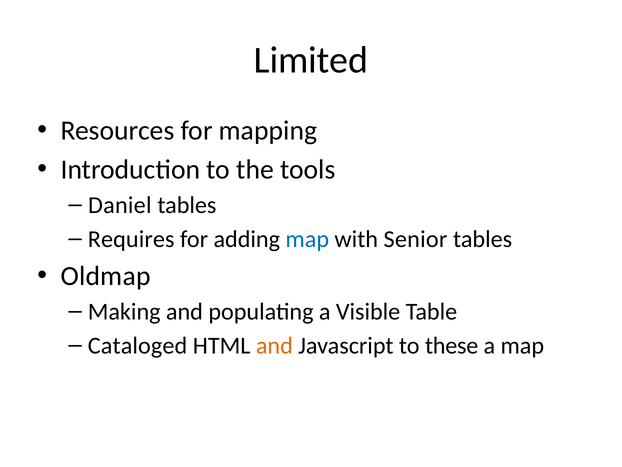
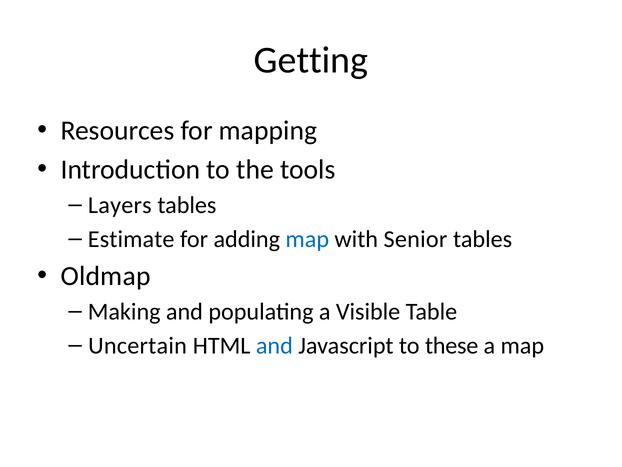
Limited: Limited -> Getting (311, 60)
Daniel: Daniel -> Layers (120, 205)
Requires: Requires -> Estimate (131, 239)
Cataloged: Cataloged -> Uncertain (138, 345)
and colour: orange -> blue (274, 345)
